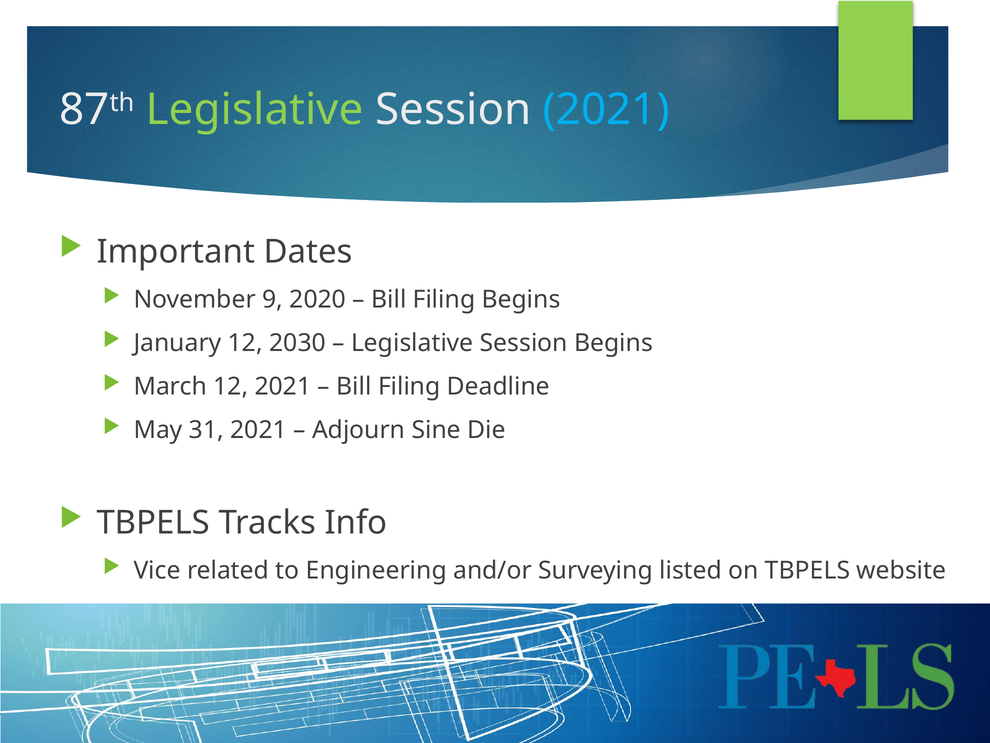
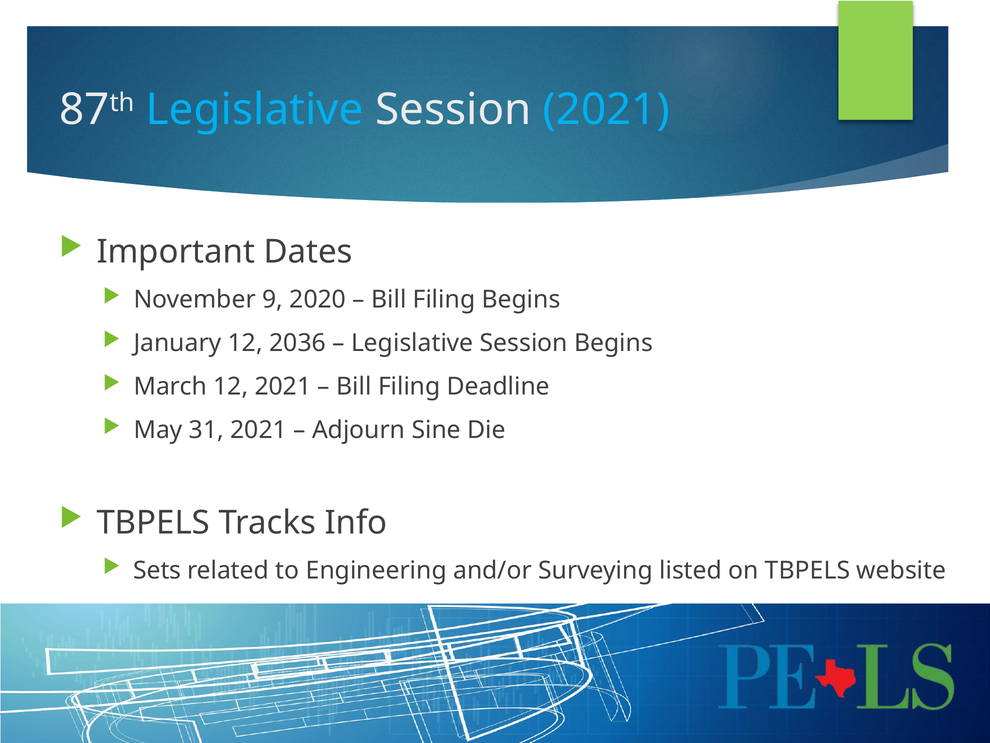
Legislative colour: light green -> light blue (255, 110)
2030: 2030 -> 2036 (298, 343)
Vice: Vice -> Sets (157, 570)
